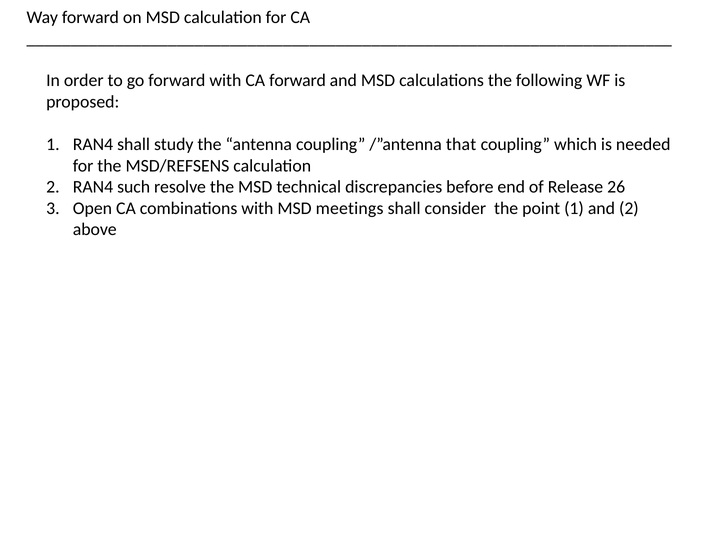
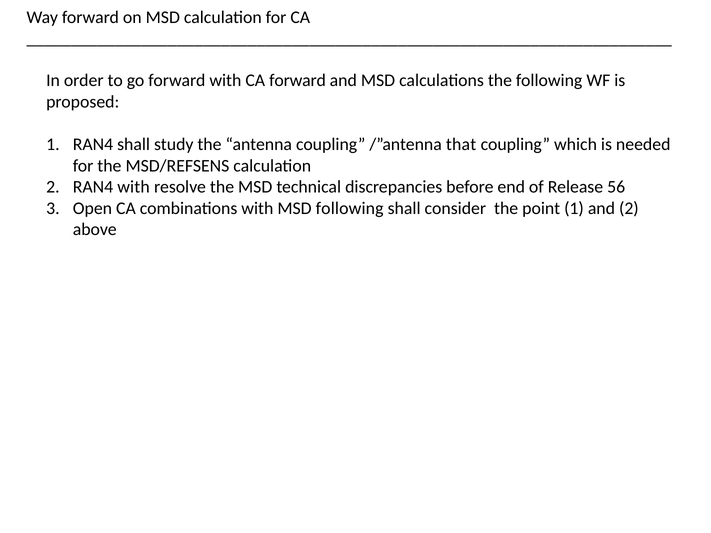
RAN4 such: such -> with (134, 187)
26: 26 -> 56 (616, 187)
MSD meetings: meetings -> following (350, 208)
